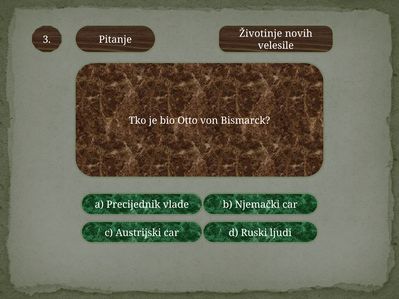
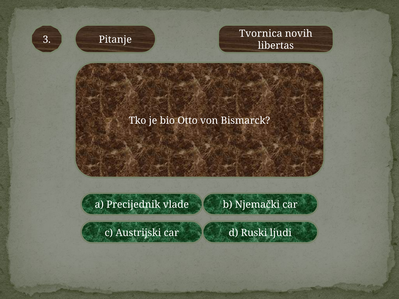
Životinje: Životinje -> Tvornica (261, 34)
velesile: velesile -> libertas (276, 46)
